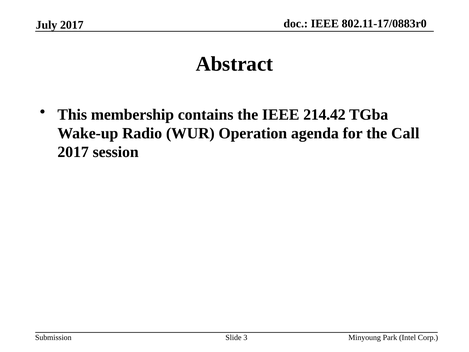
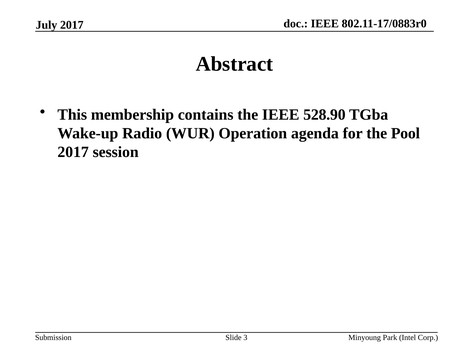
214.42: 214.42 -> 528.90 (324, 114)
Call: Call -> Pool (405, 133)
